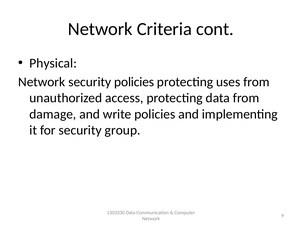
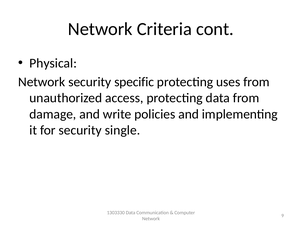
security policies: policies -> specific (134, 82)
group: group -> single (123, 130)
